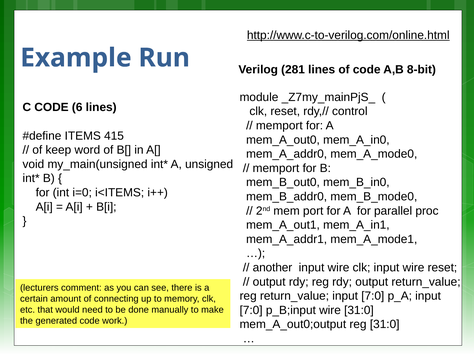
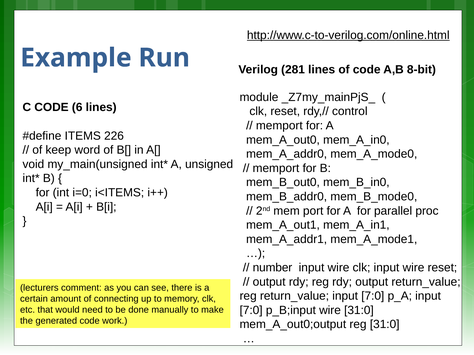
415: 415 -> 226 (114, 136)
another: another -> number (272, 268)
